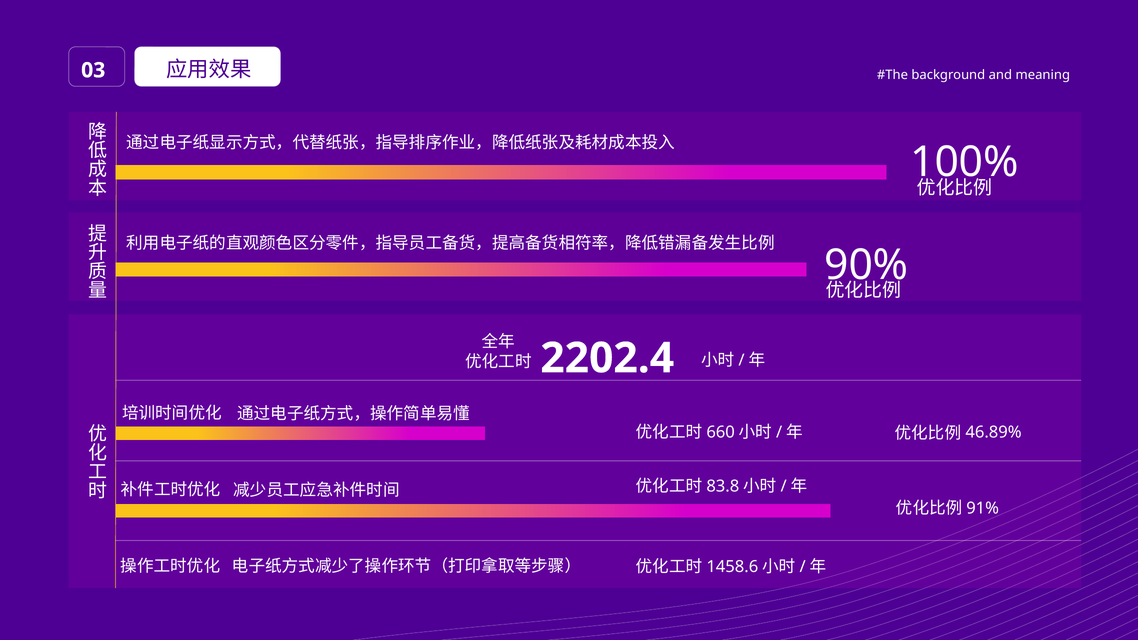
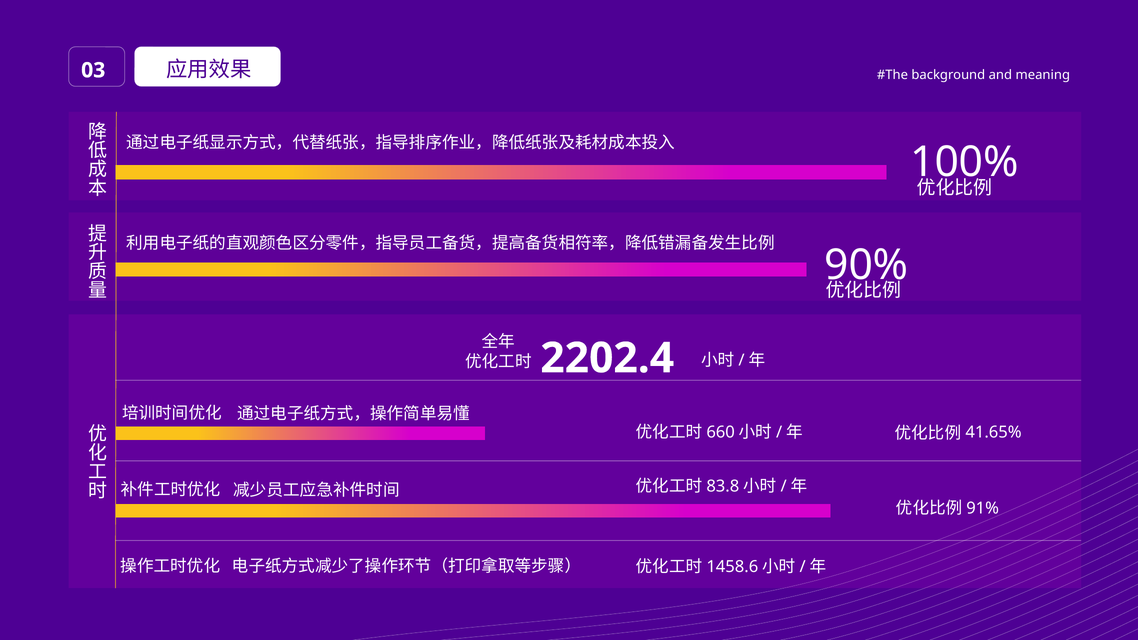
46.89%: 46.89% -> 41.65% (994, 432)
